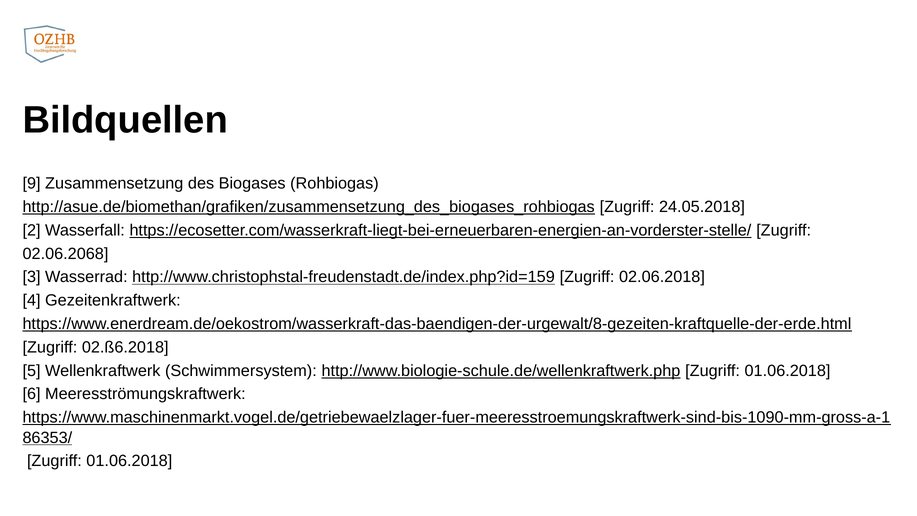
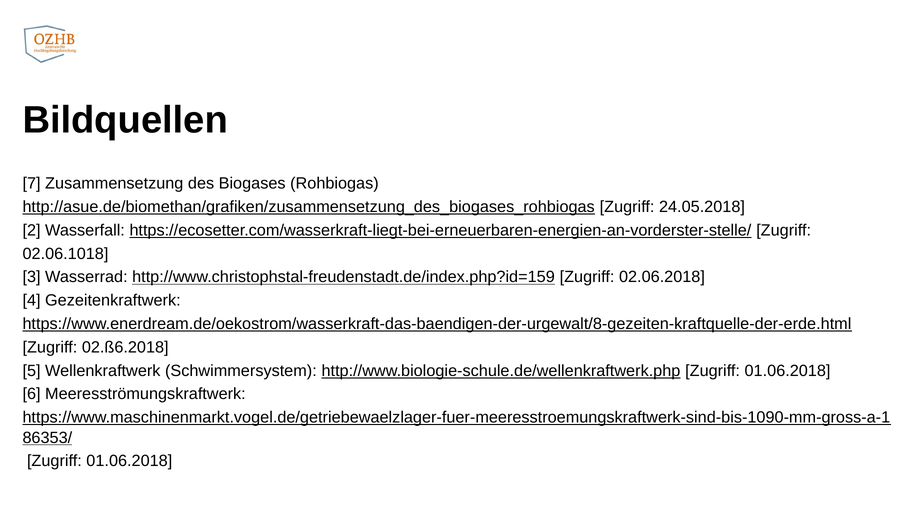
9: 9 -> 7 (32, 183)
02.06.2068: 02.06.2068 -> 02.06.1018 (65, 254)
